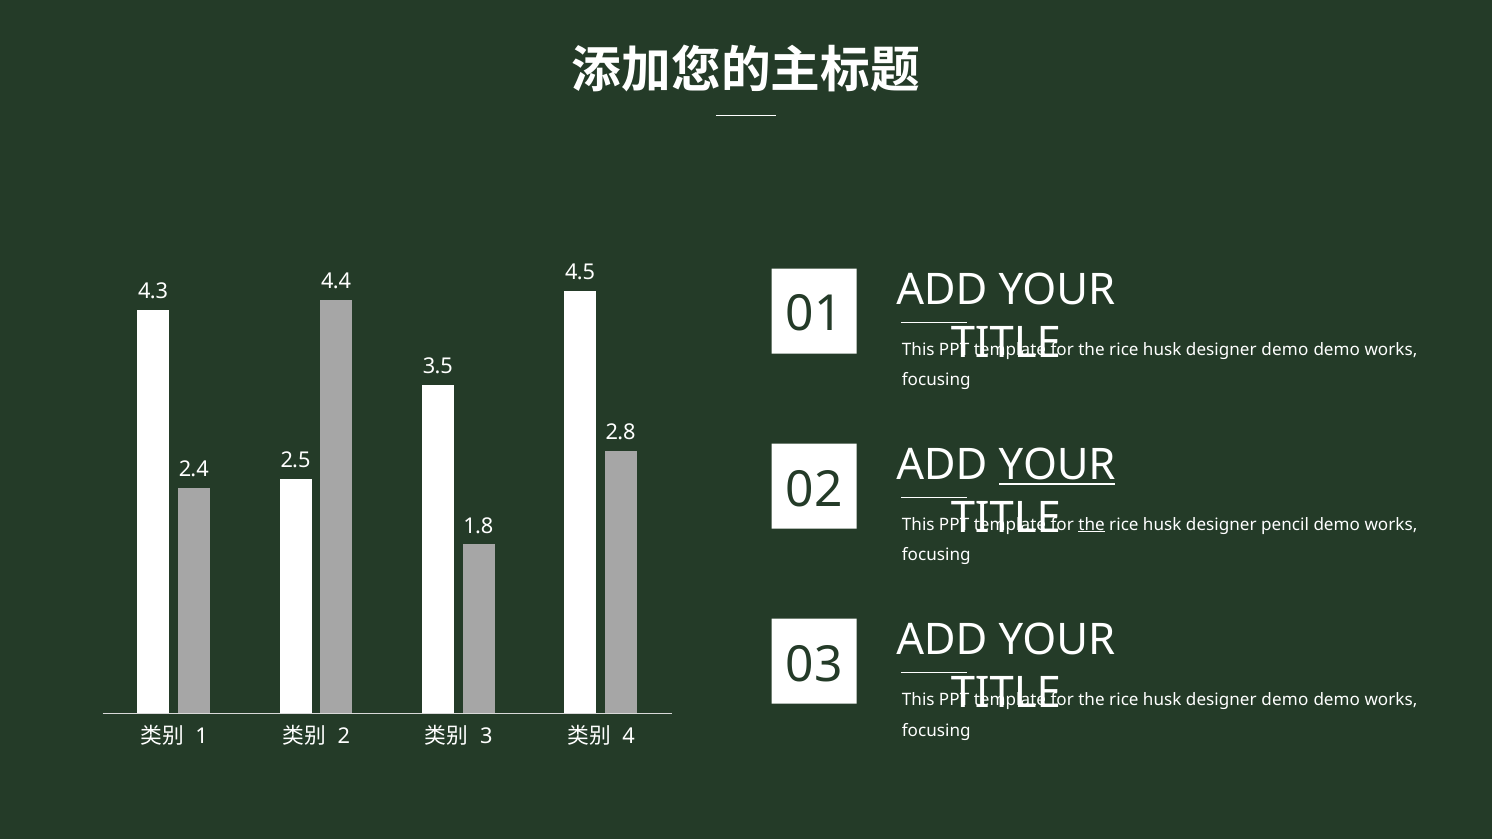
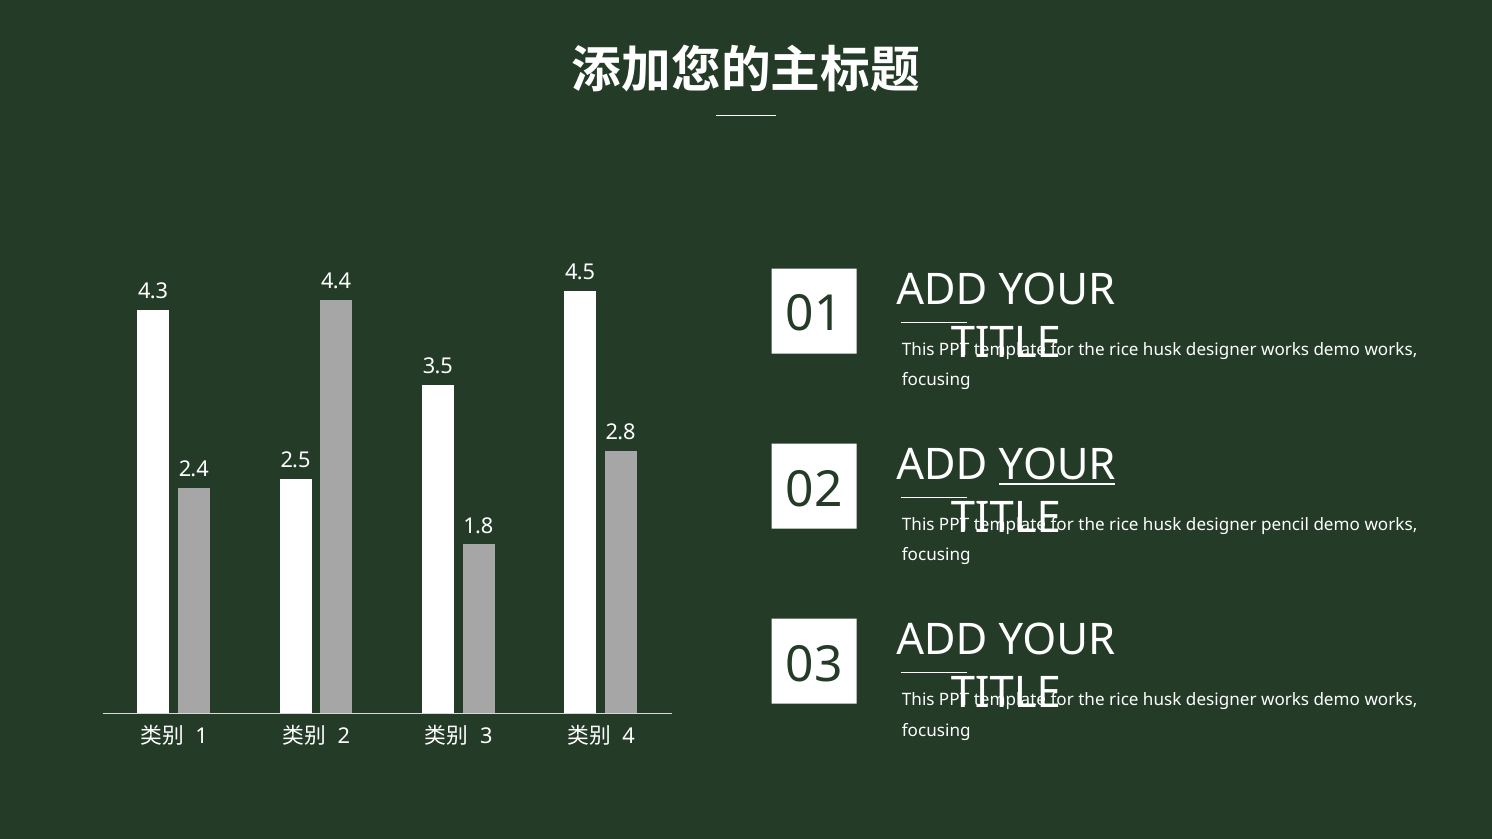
demo: demo -> works (1285, 350)
the underline: present -> none (1092, 525)
demo: demo -> works (1285, 700)
